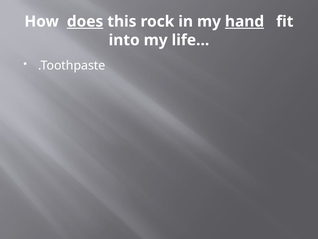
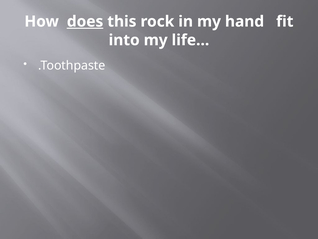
hand underline: present -> none (245, 21)
